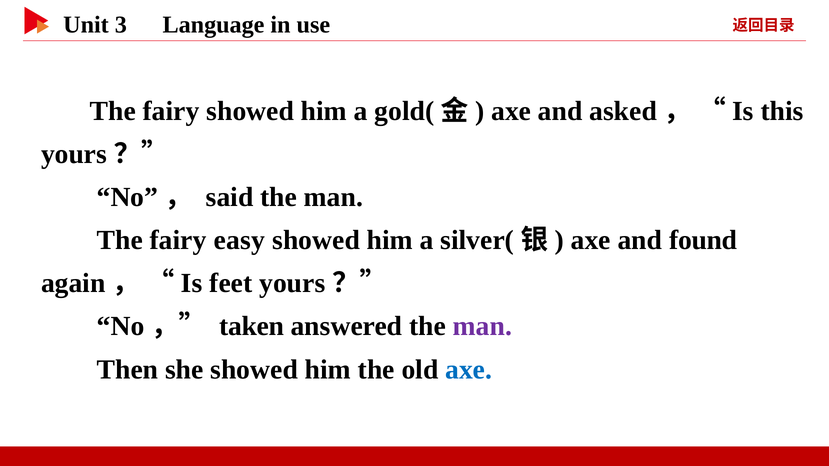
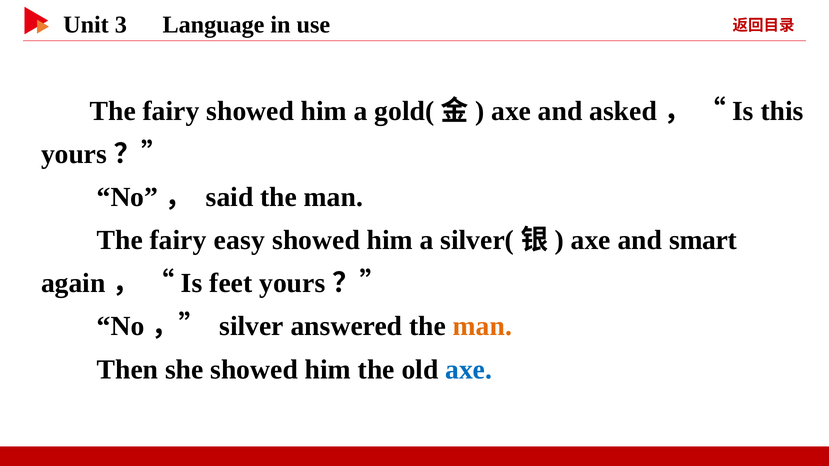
found: found -> smart (703, 240)
taken: taken -> silver (251, 327)
man colour: purple -> orange (482, 327)
